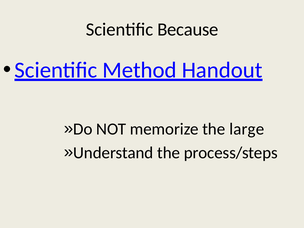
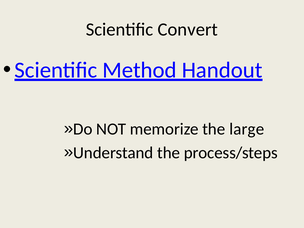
Because: Because -> Convert (188, 29)
